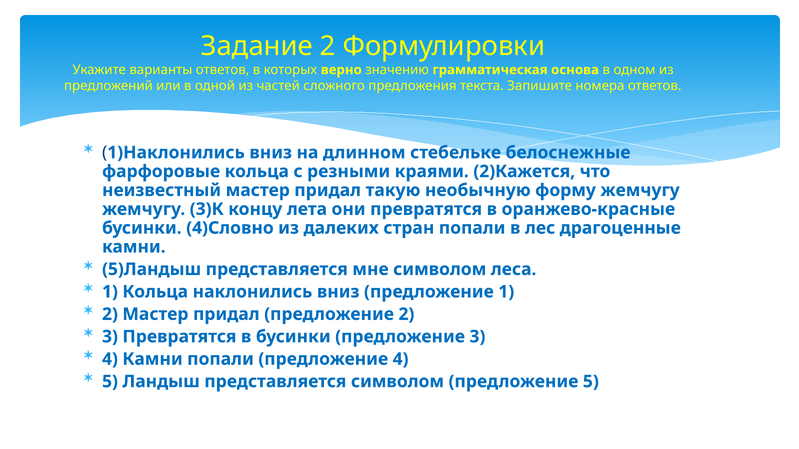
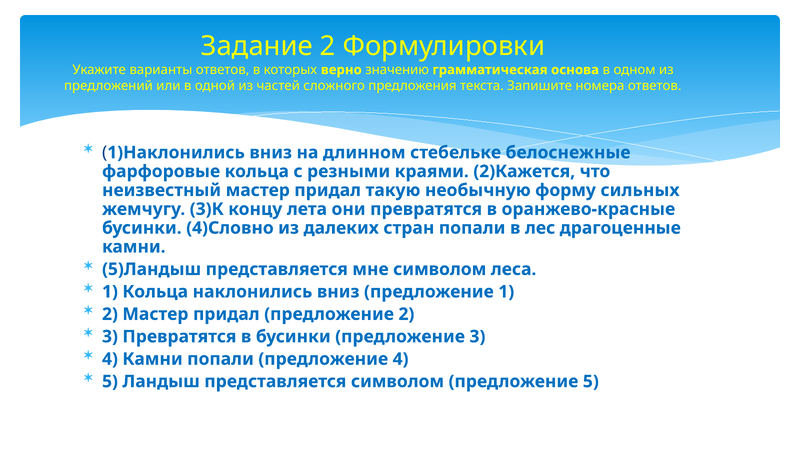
форму жемчугу: жемчугу -> сильных (640, 190)
